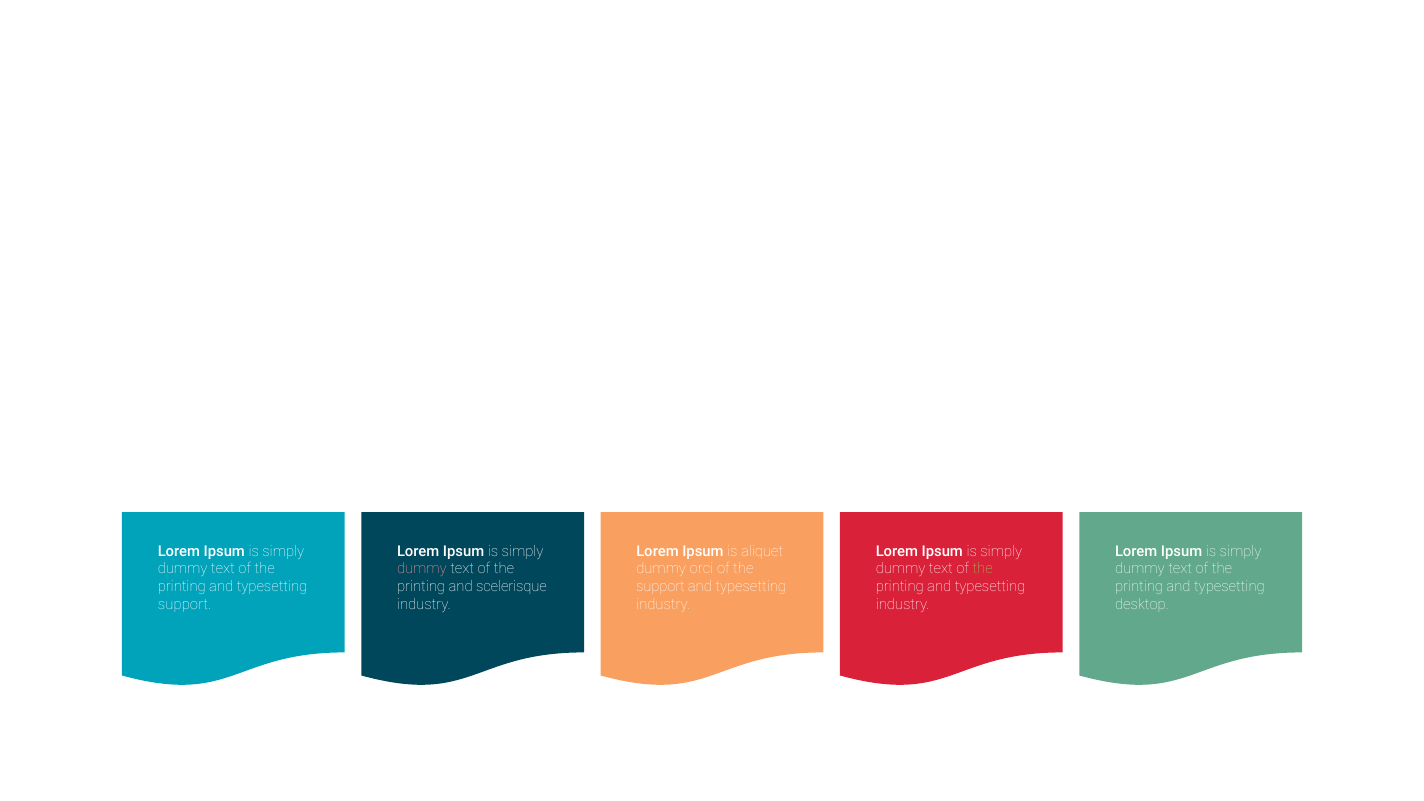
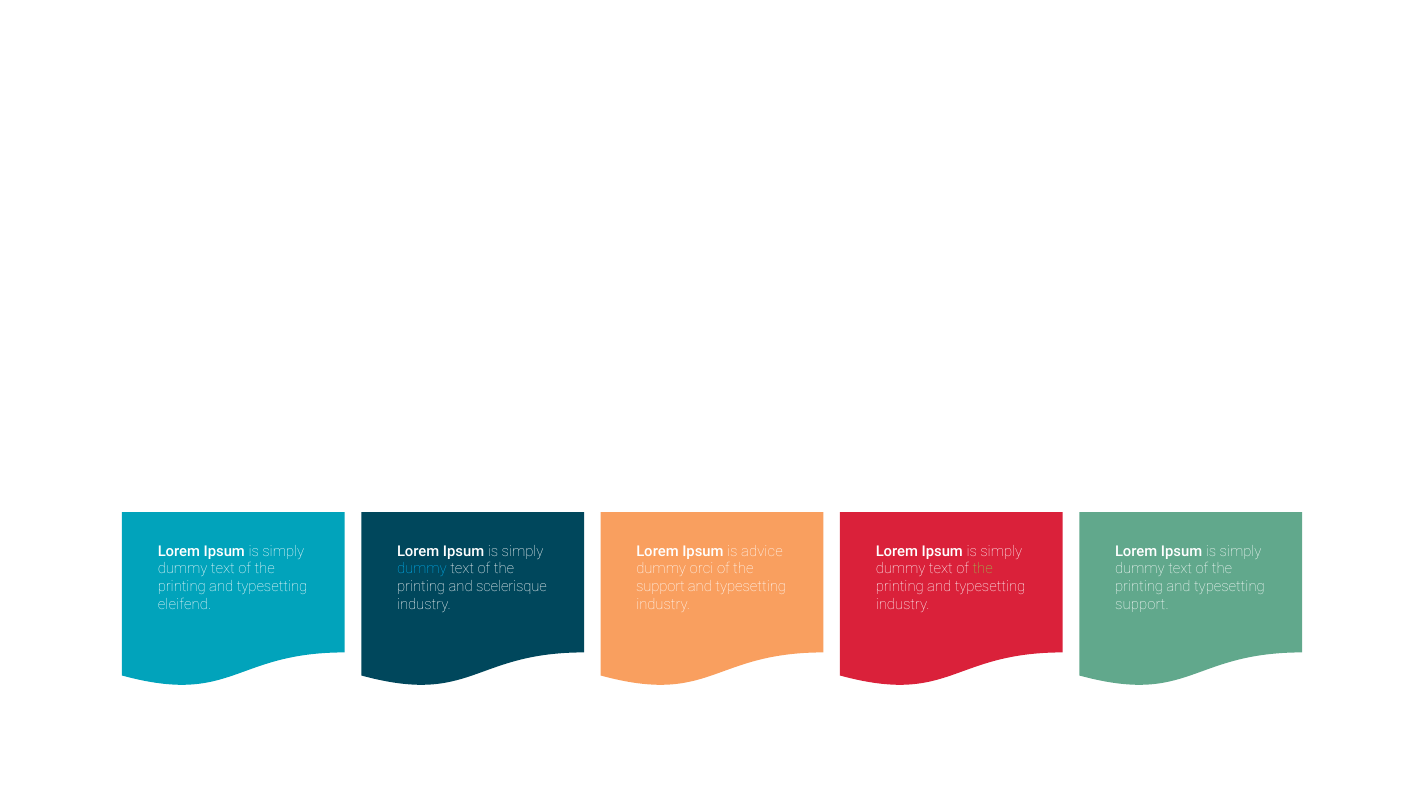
aliquet: aliquet -> advice (762, 551)
dummy colour: pink -> light blue (422, 569)
support: support -> eleifend (185, 605)
desktop: desktop -> support (1142, 605)
